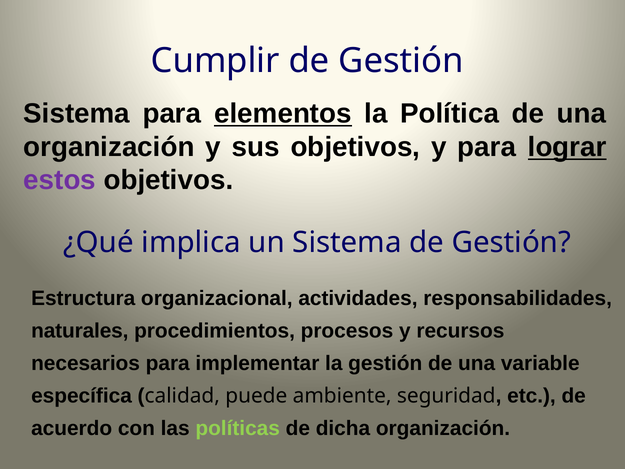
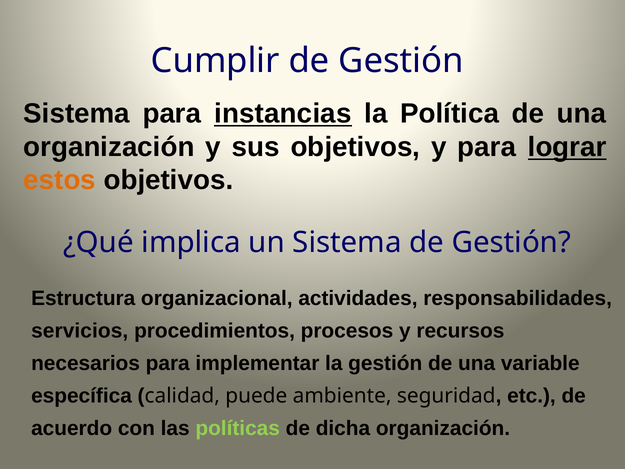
elementos: elementos -> instancias (283, 113)
estos colour: purple -> orange (60, 180)
naturales: naturales -> servicios (80, 331)
